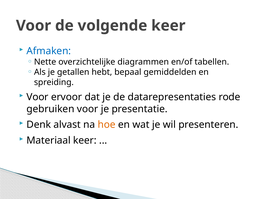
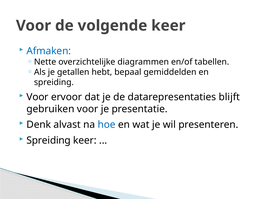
rode: rode -> blijft (229, 97)
hoe colour: orange -> blue (107, 125)
Materiaal: Materiaal -> Spreiding (49, 141)
